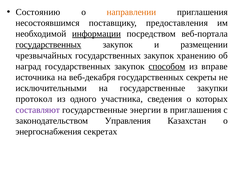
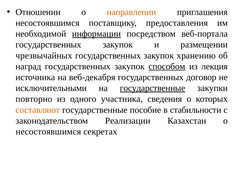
Состоянию: Состоянию -> Отношении (38, 12)
государственных underline: present -> none (49, 45)
вправе: вправе -> лекция (215, 66)
секреты: секреты -> договор (201, 77)
государственные underline: none -> present (153, 88)
протокол: протокол -> повторно (34, 99)
составляют colour: purple -> orange (38, 110)
энергии: энергии -> пособие (145, 110)
в приглашения: приглашения -> стабильности (196, 110)
Управления: Управления -> Реализации (128, 121)
энергоснабжения: энергоснабжения -> несостоявшимся (48, 131)
